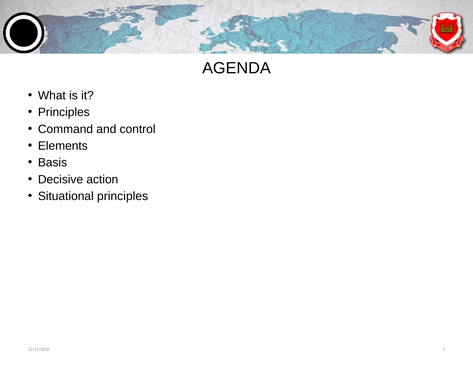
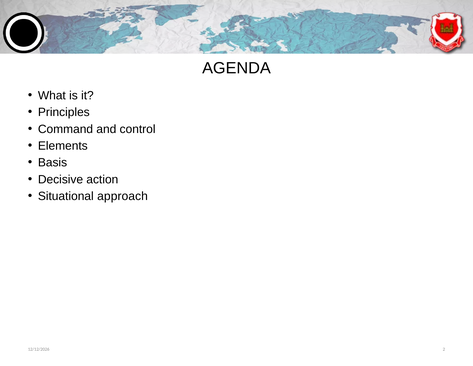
Situational principles: principles -> approach (123, 196)
